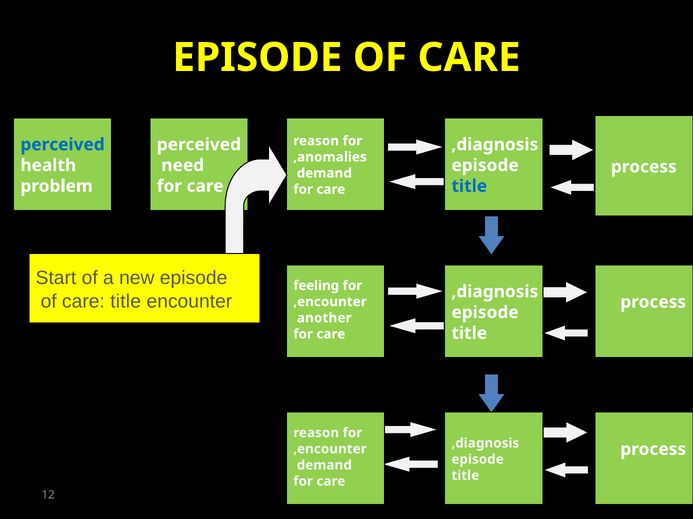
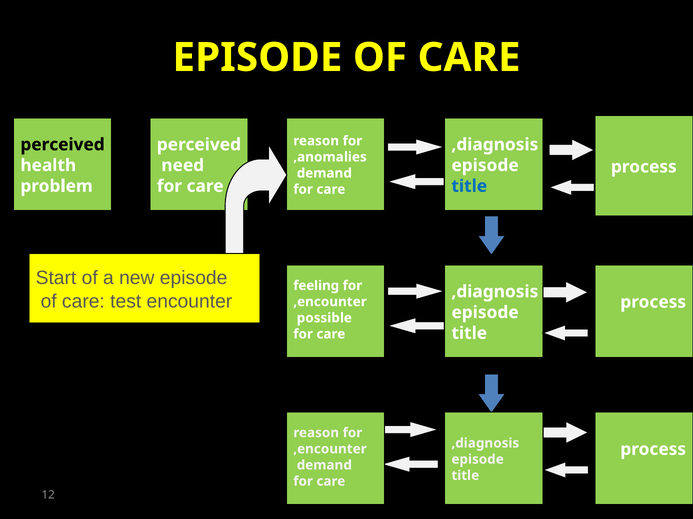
perceived colour: blue -> black (63, 145)
care title: title -> test (126, 302)
another: another -> possible (324, 318)
